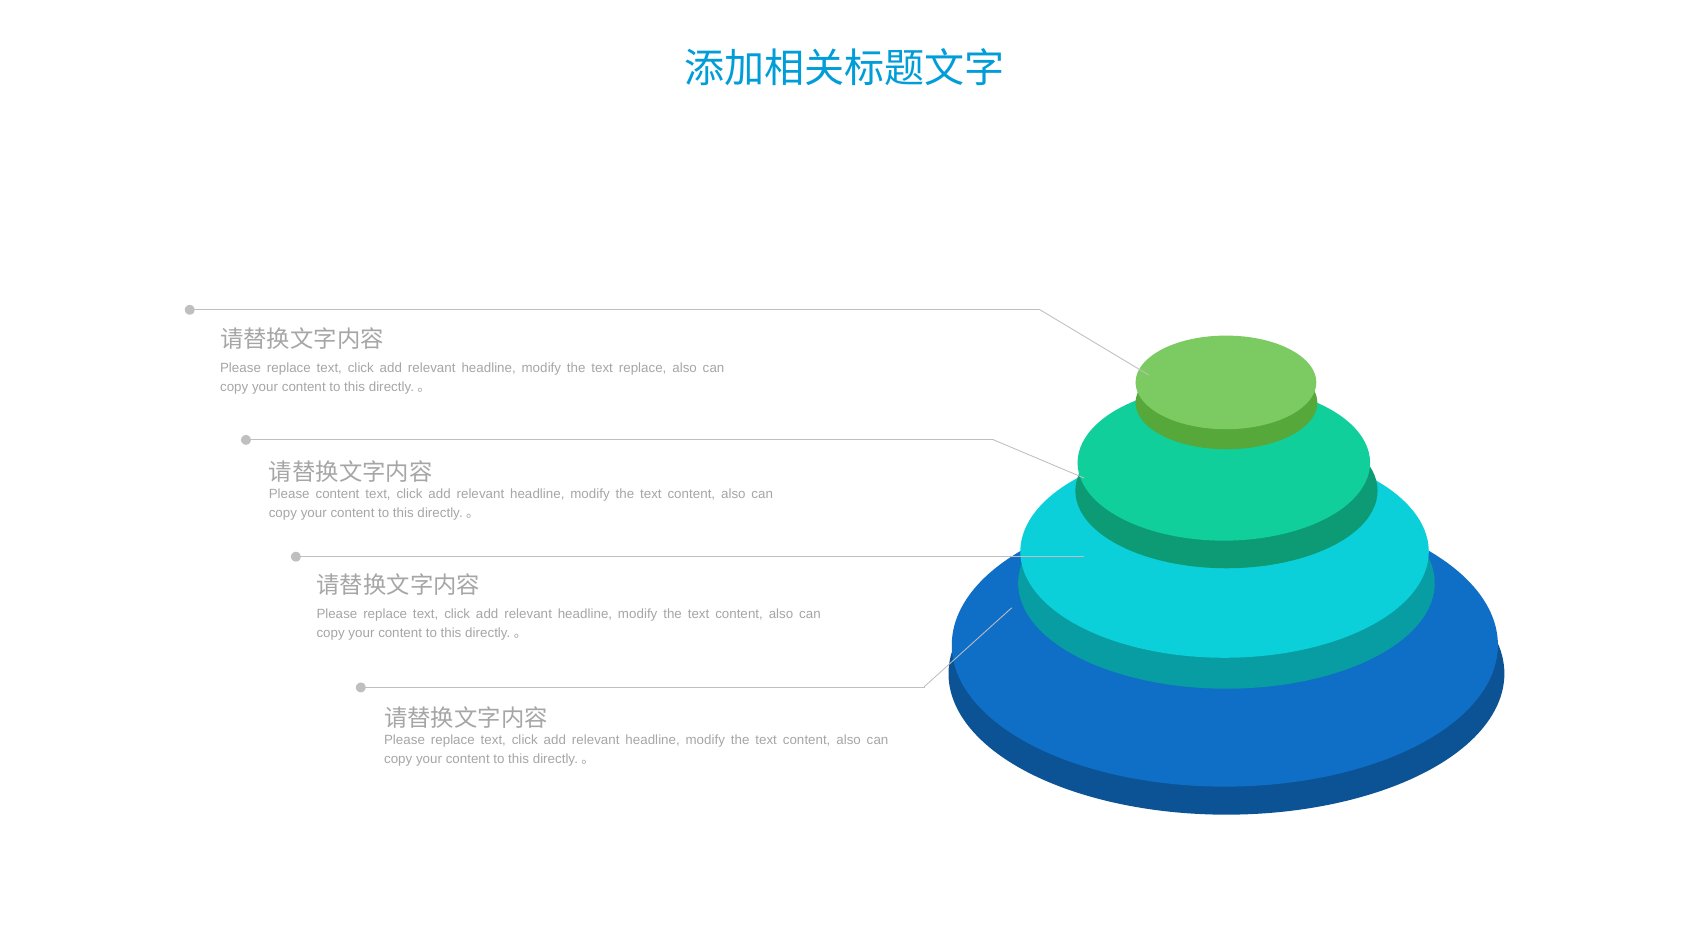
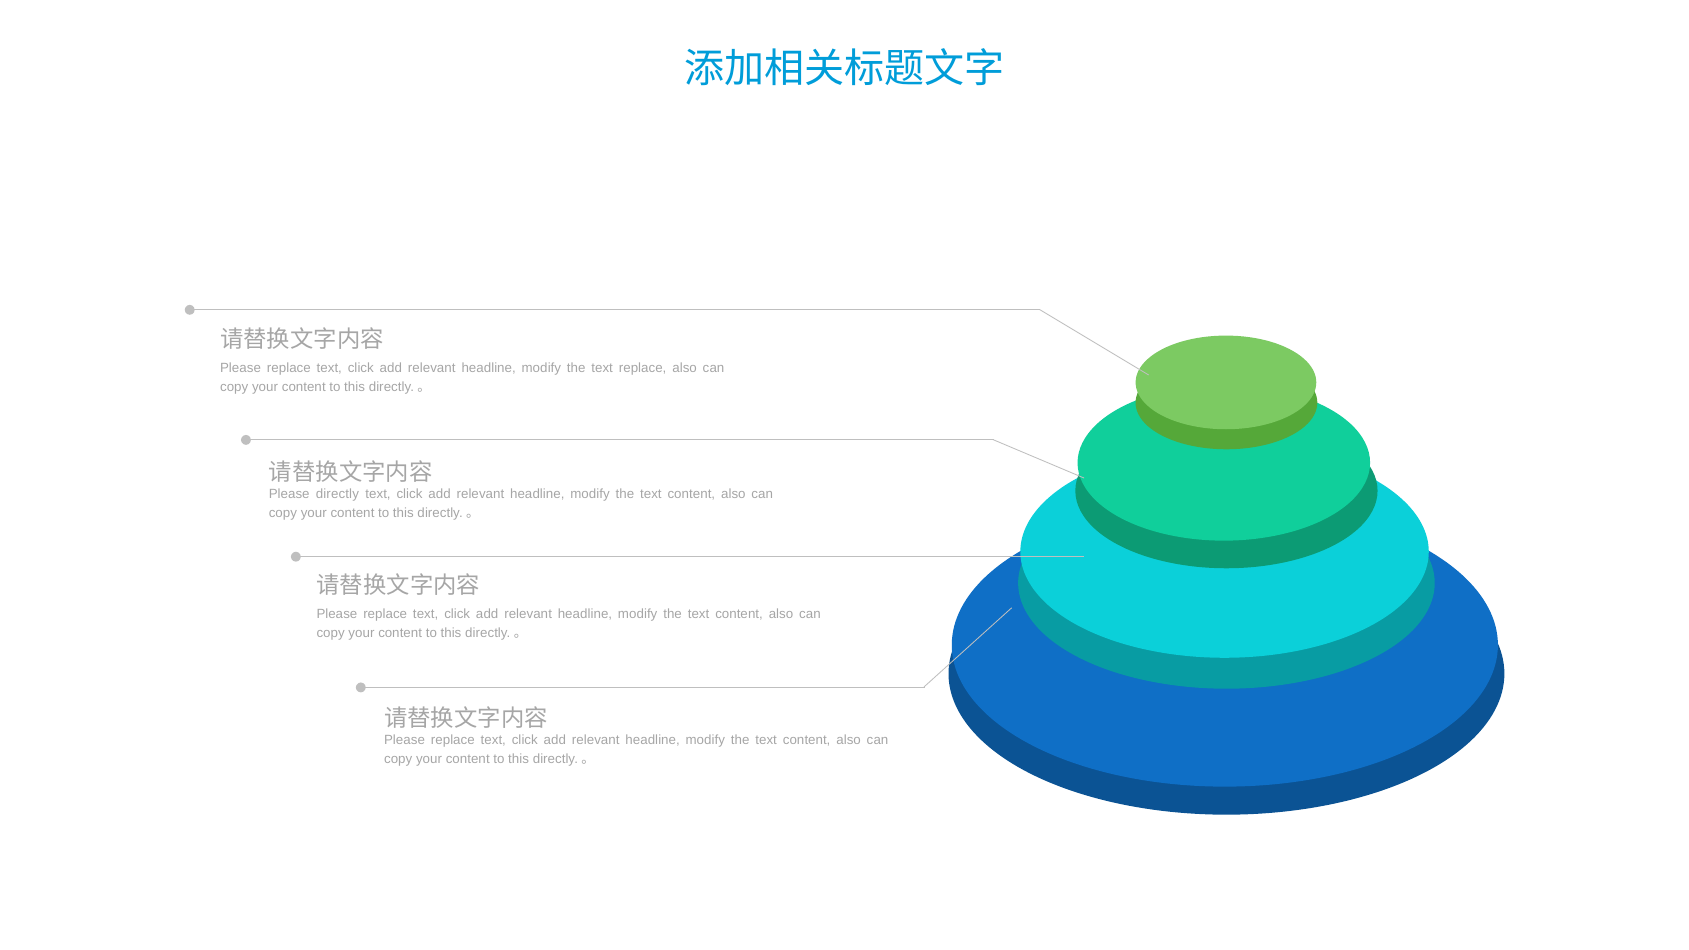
Please content: content -> directly (337, 494)
